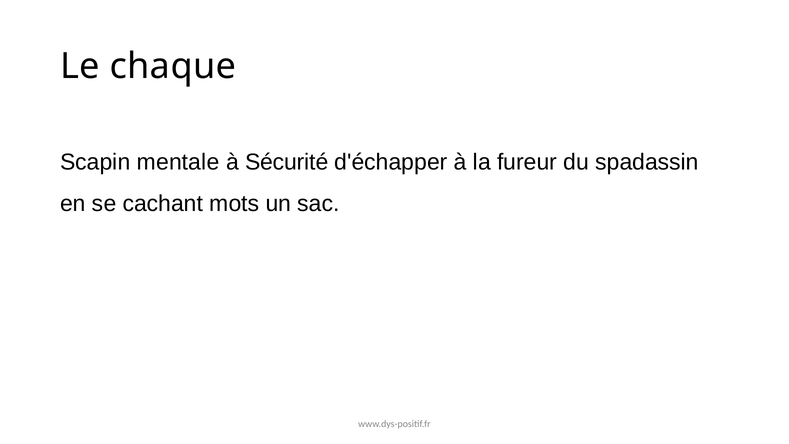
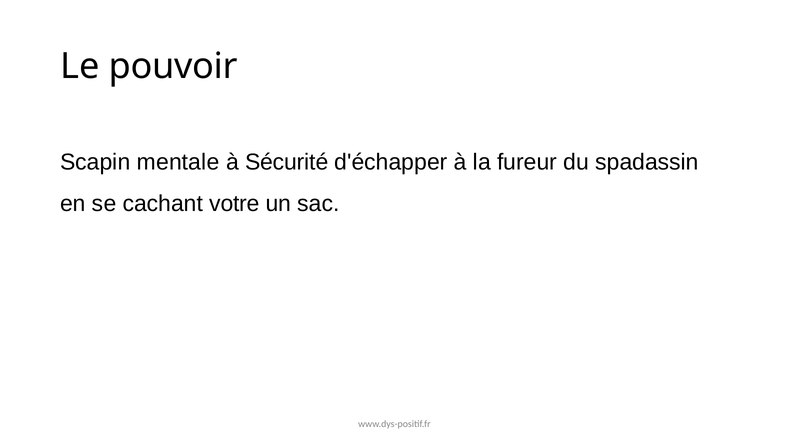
chaque: chaque -> pouvoir (173, 66)
mots: mots -> votre (234, 203)
